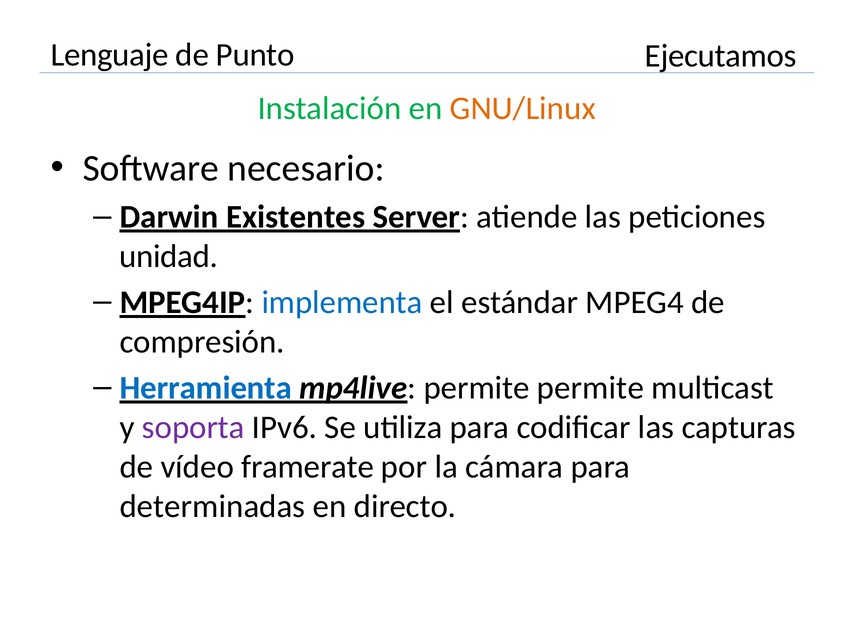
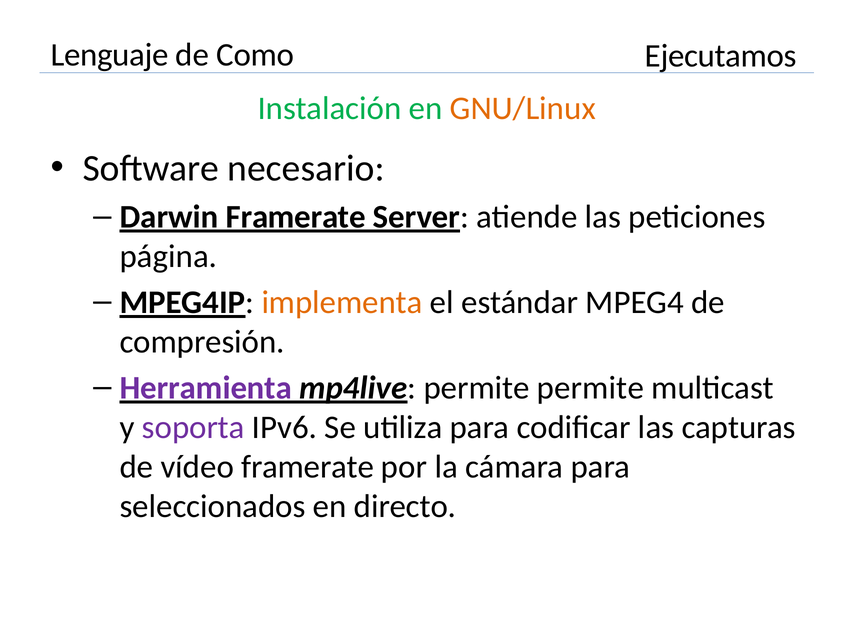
Punto: Punto -> Como (255, 55)
Darwin Existentes: Existentes -> Framerate (296, 217)
unidad: unidad -> página (168, 256)
implementa colour: blue -> orange (342, 303)
Herramienta colour: blue -> purple (206, 388)
determinadas: determinadas -> seleccionados (213, 506)
